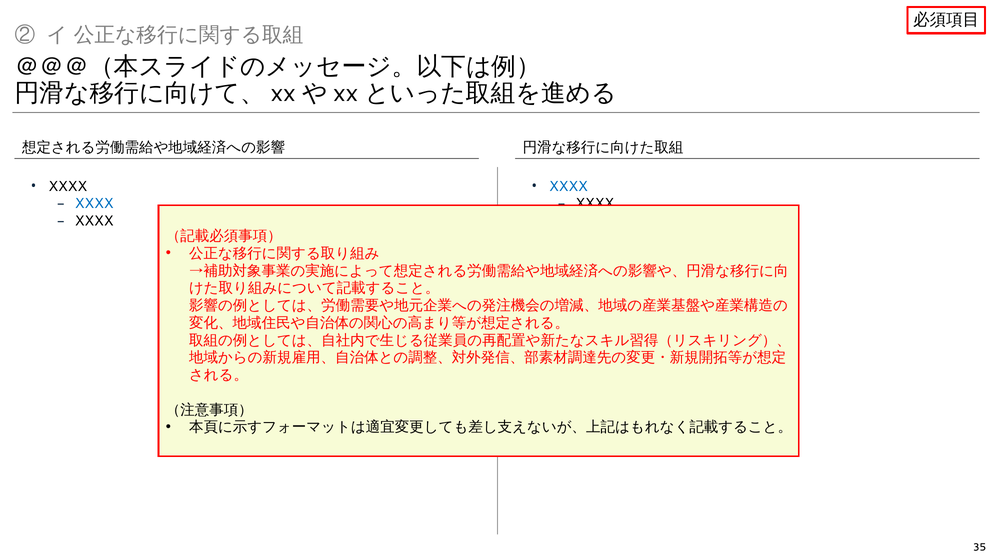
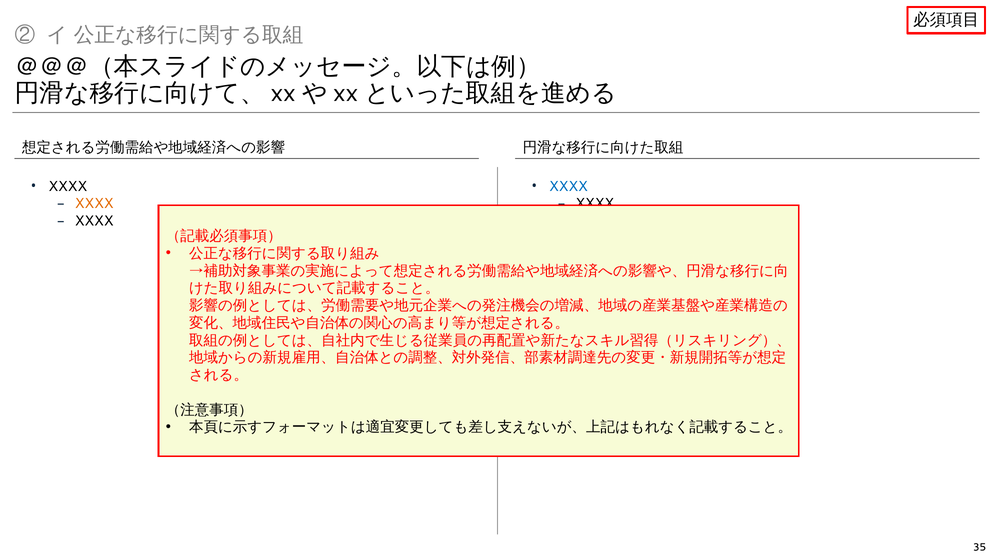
XXXX colour: blue -> orange (94, 204)
